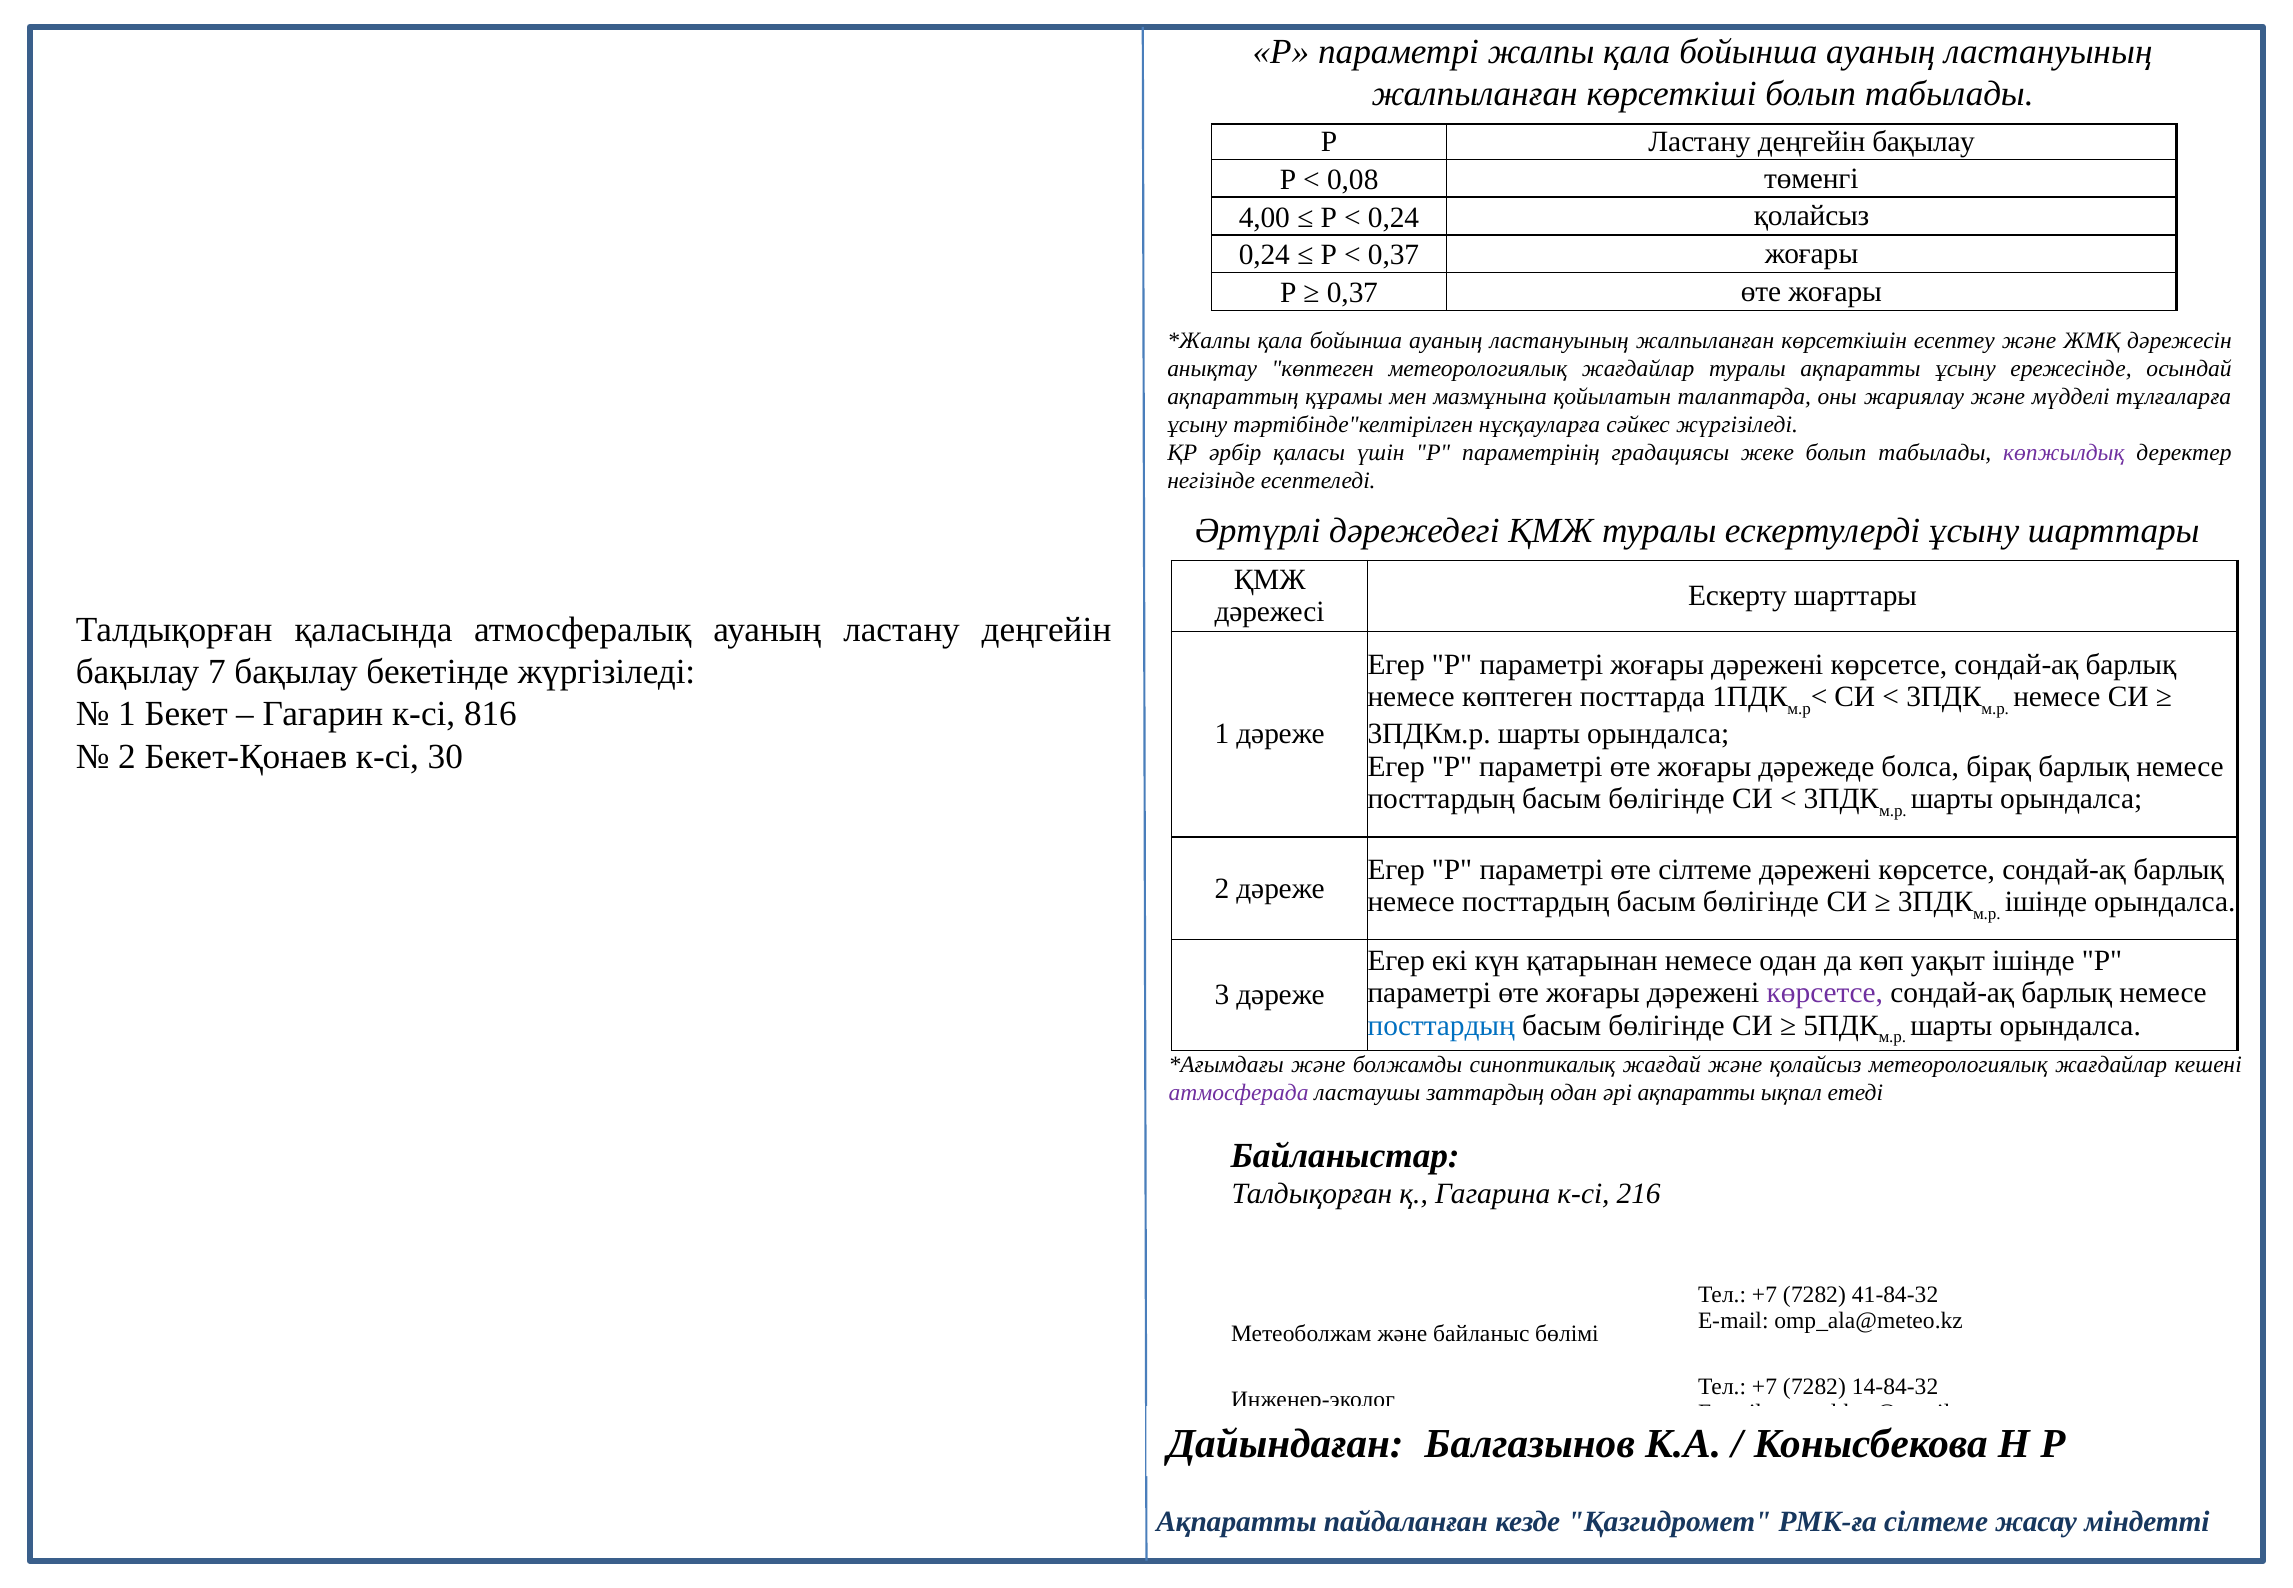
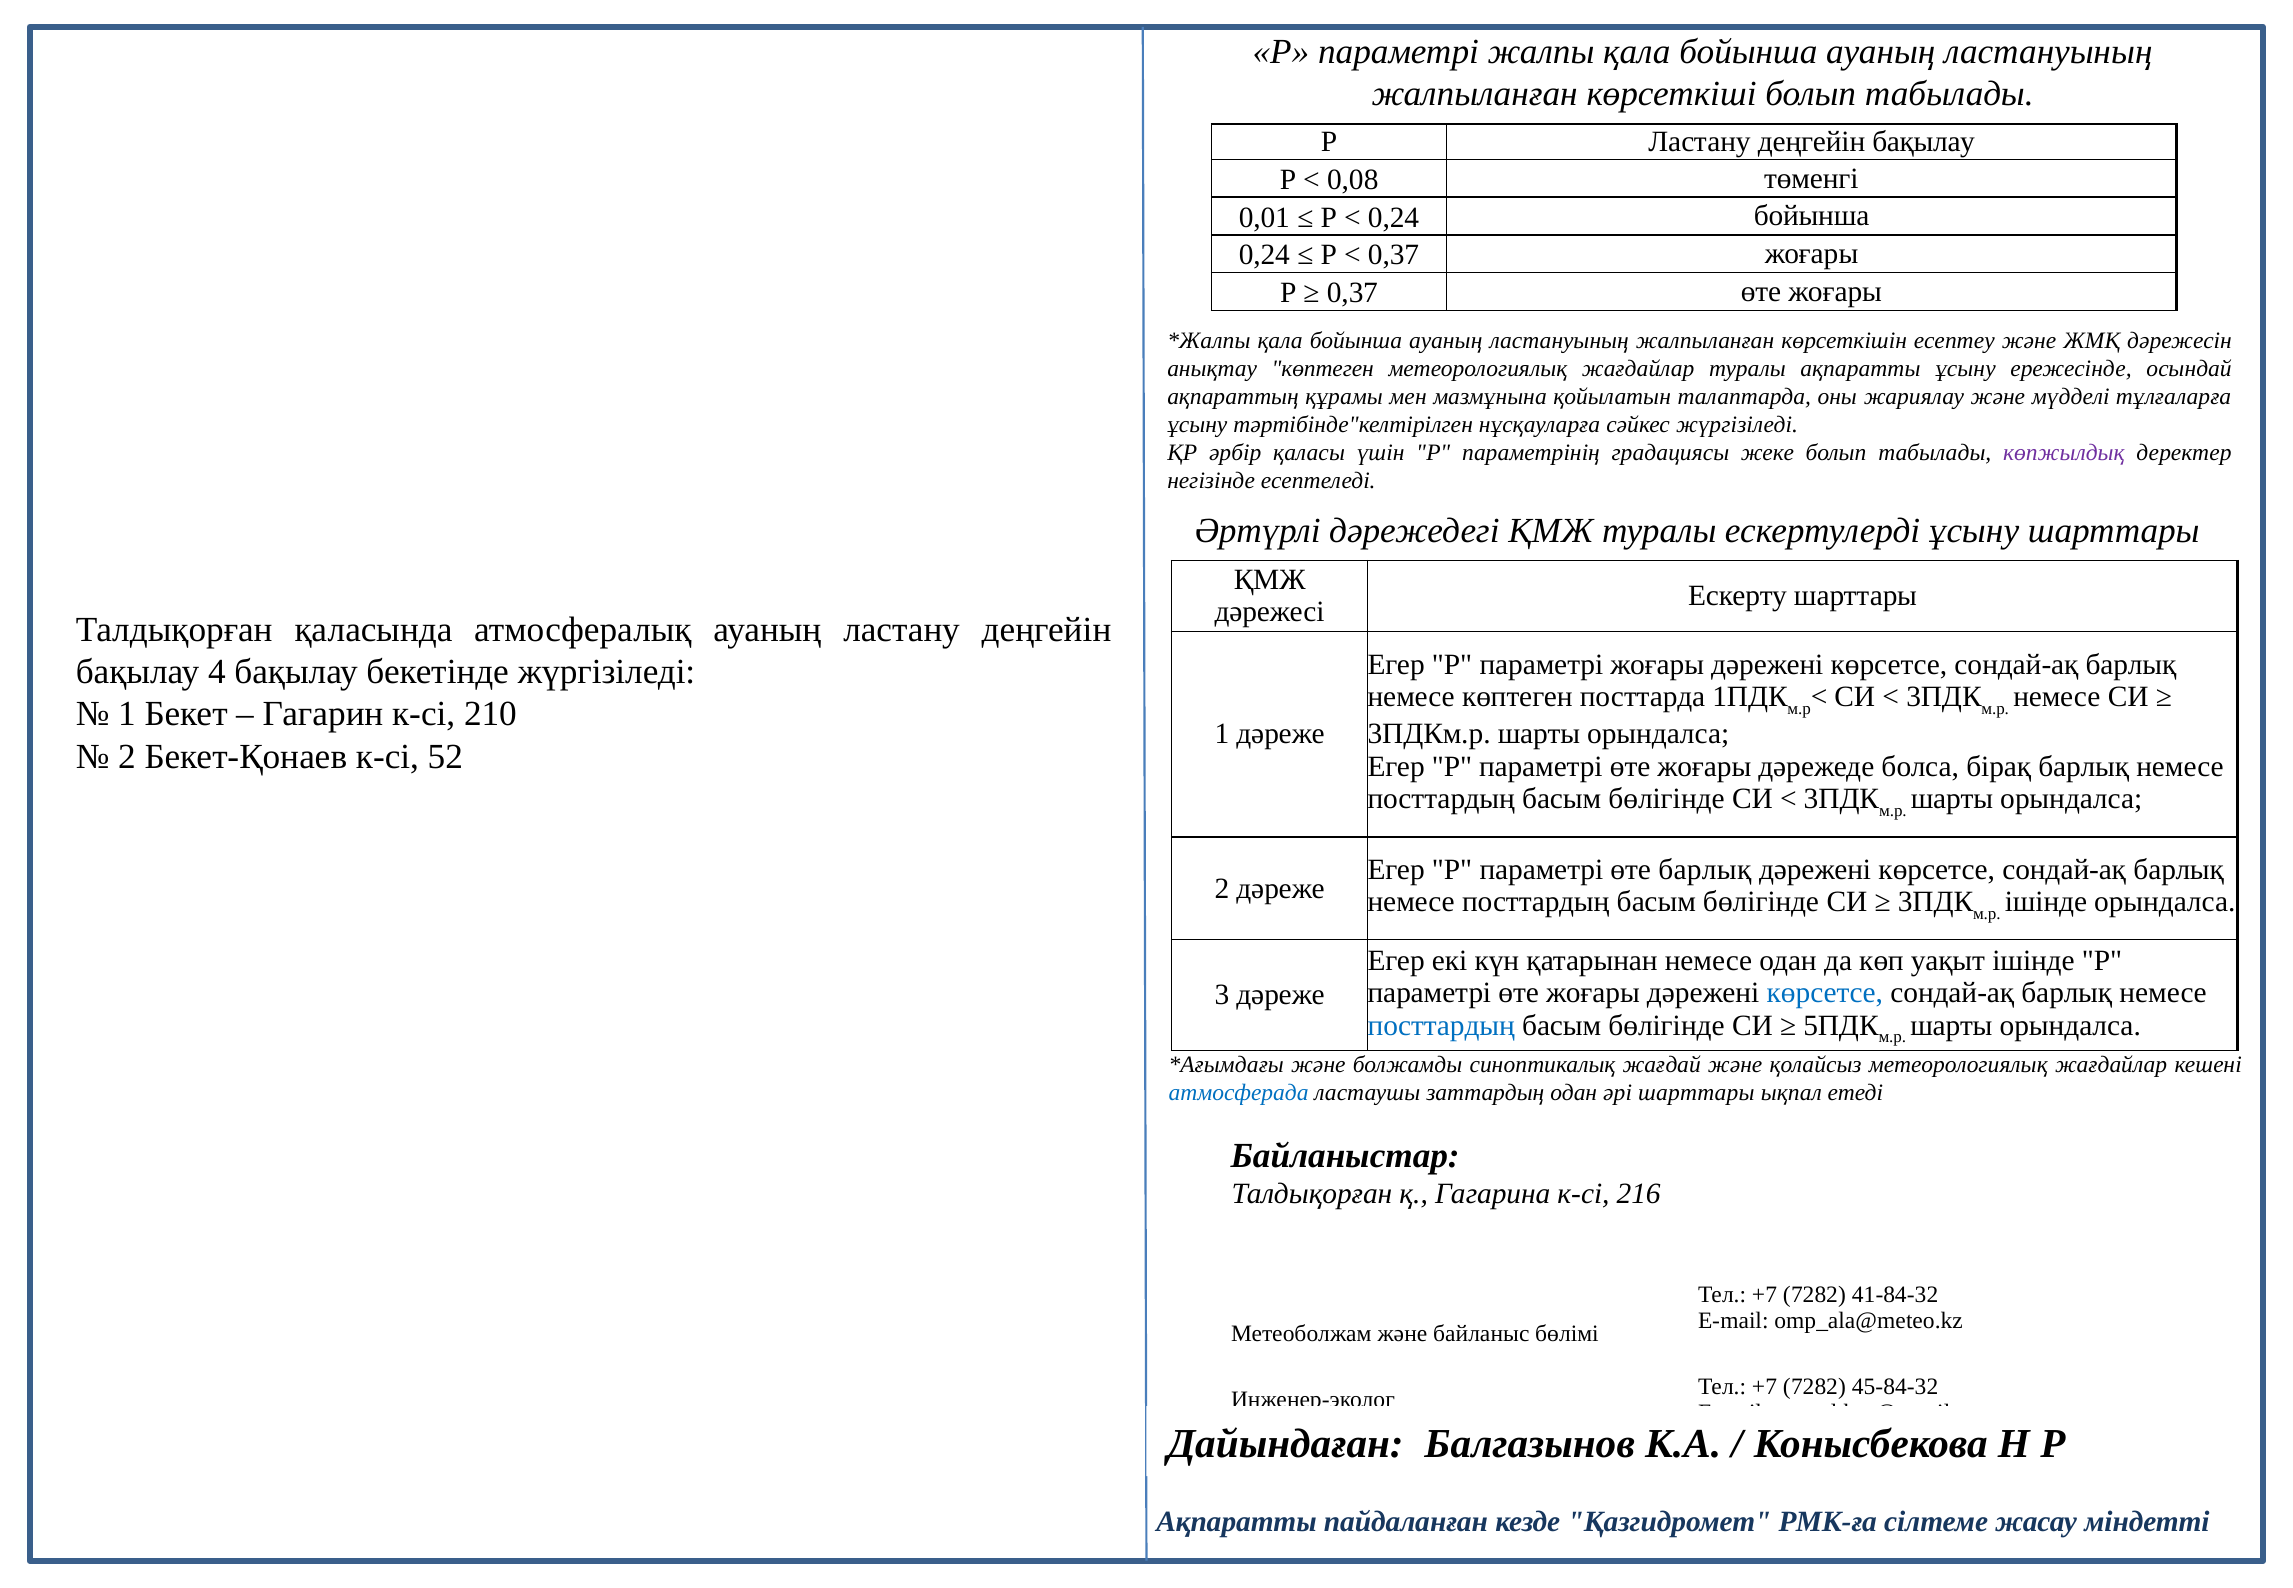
4,00: 4,00 -> 0,01 (1264, 217)
0,24 қолайсыз: қолайсыз -> бойынша (1812, 216)
7: 7 -> 4 (217, 672)
816: 816 -> 210 (490, 714)
30: 30 -> 52 (445, 756)
өте сілтеме: сілтеме -> барлық (1705, 870)
көрсетсе colour: purple -> blue (1825, 993)
атмосферада colour: purple -> blue (1239, 1092)
әрі ақпаратты: ақпаратты -> шарттары (1696, 1092)
14-84-32: 14-84-32 -> 45-84-32 (1895, 1386)
